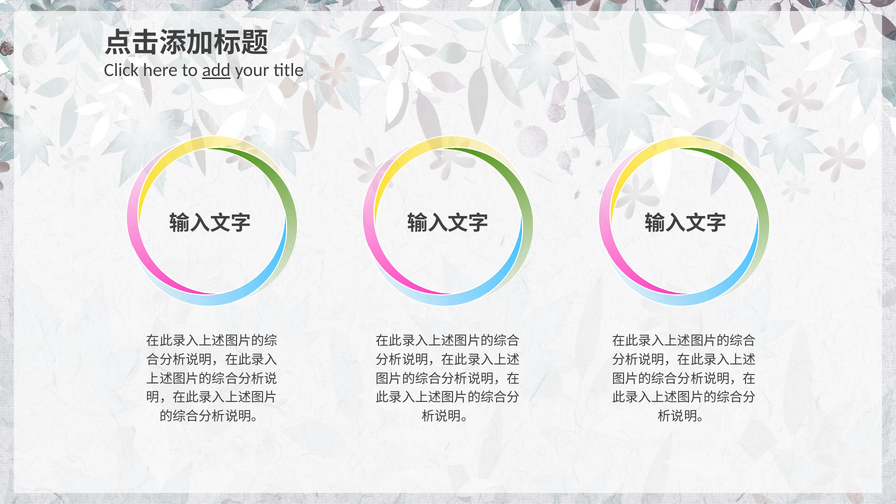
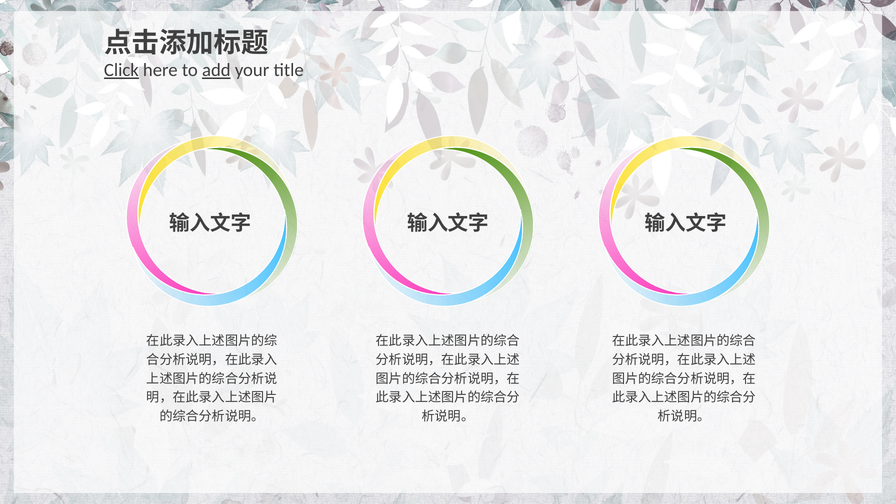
Click underline: none -> present (121, 70)
